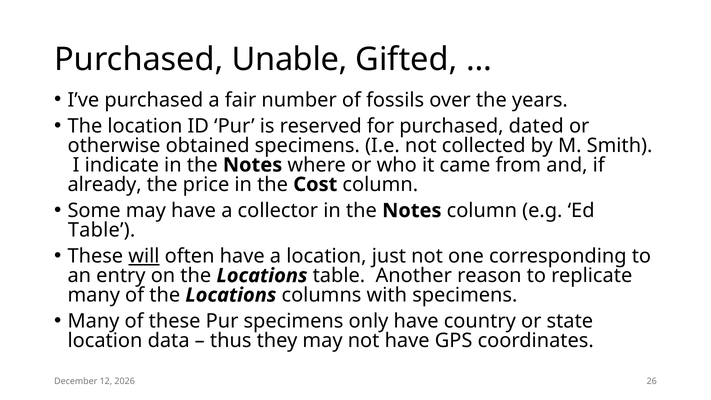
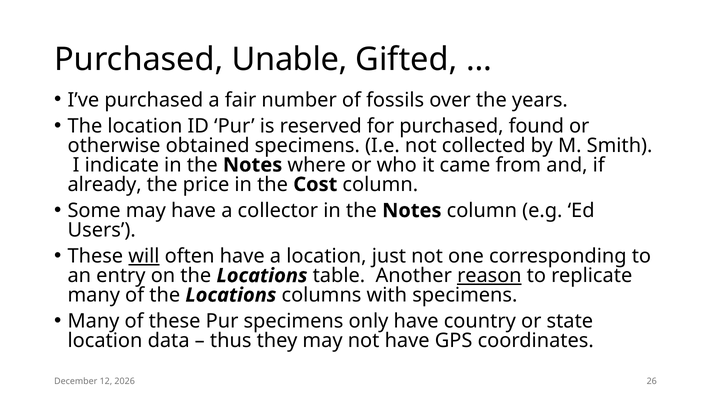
dated: dated -> found (536, 126)
Table: Table -> Users (102, 230)
reason underline: none -> present (489, 276)
